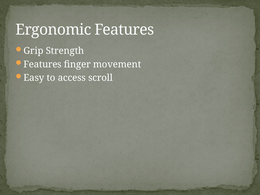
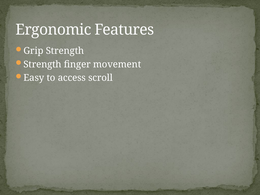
Features: Features -> Strength (43, 64)
